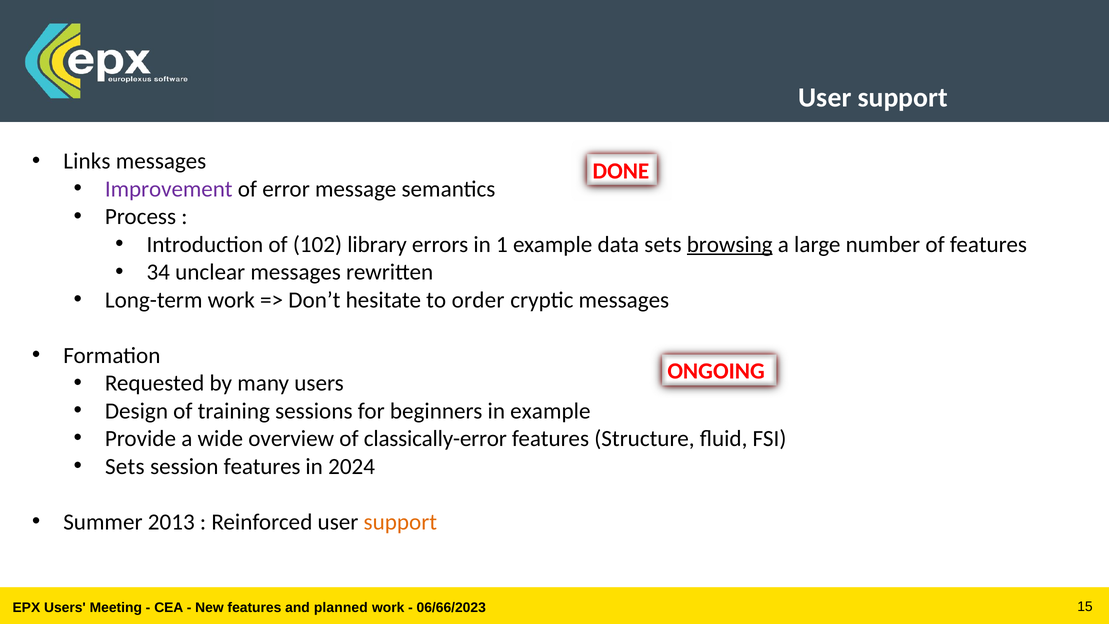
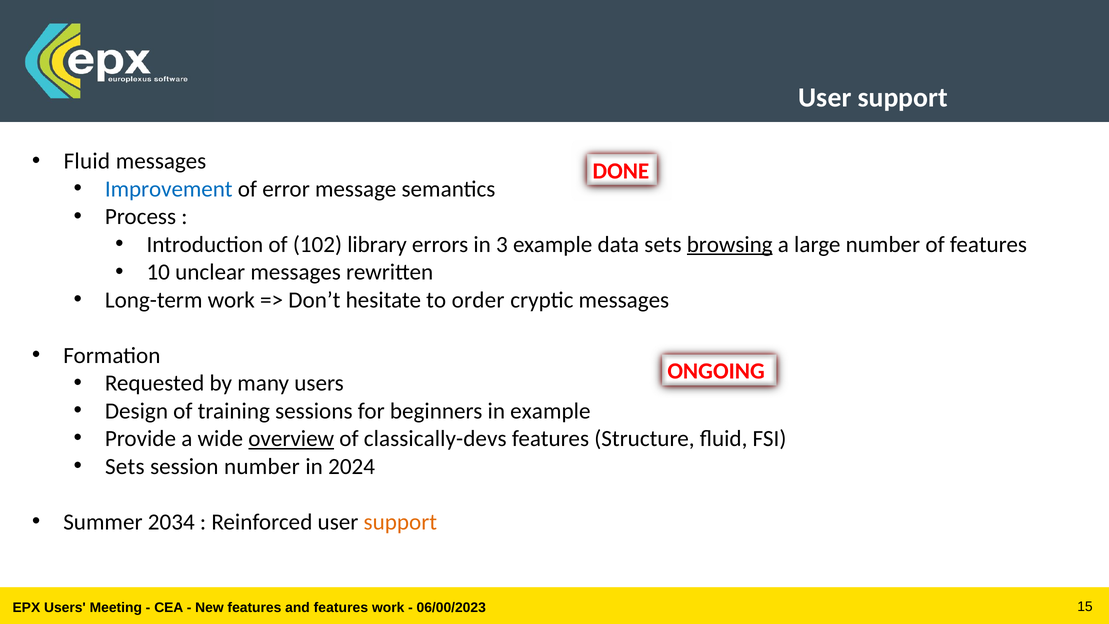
Links: Links -> Fluid (87, 161)
Improvement colour: purple -> blue (169, 189)
1: 1 -> 3 (502, 244)
34: 34 -> 10 (158, 272)
overview underline: none -> present (291, 439)
classically-error: classically-error -> classically-devs (435, 439)
session features: features -> number (262, 466)
2013: 2013 -> 2034 (171, 522)
and planned: planned -> features (341, 607)
06/66/2023: 06/66/2023 -> 06/00/2023 (451, 607)
